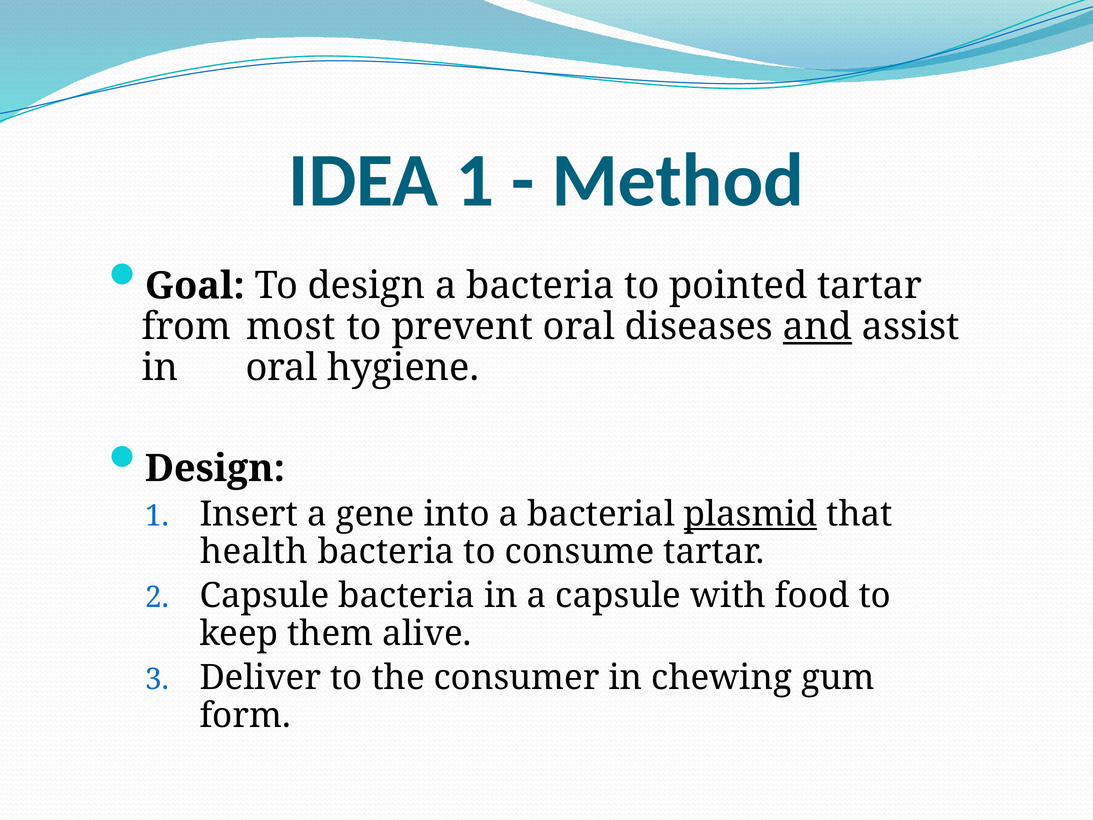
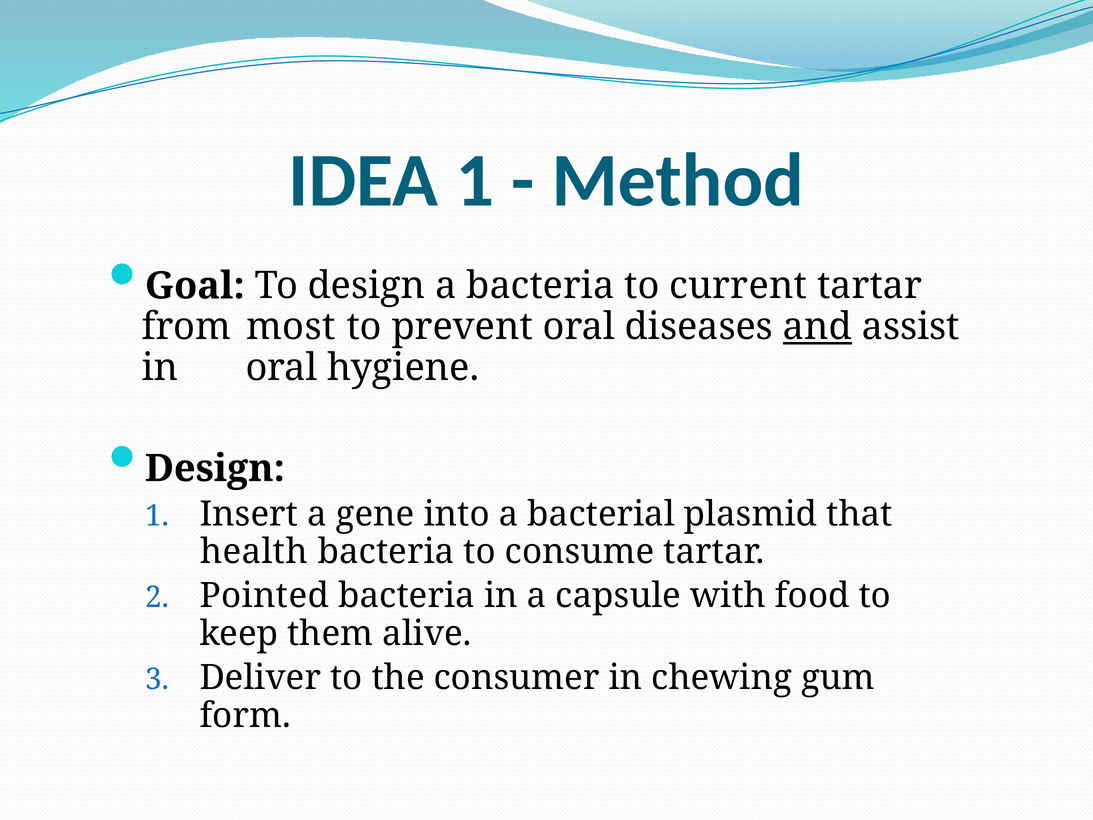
pointed: pointed -> current (738, 286)
plasmid underline: present -> none (751, 514)
Capsule: Capsule -> Pointed (264, 596)
